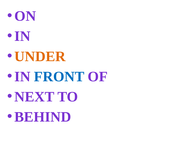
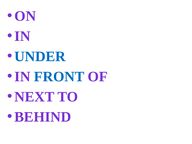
UNDER colour: orange -> blue (40, 56)
